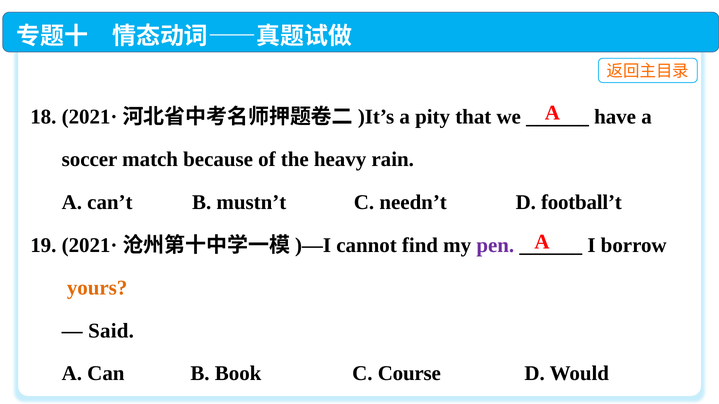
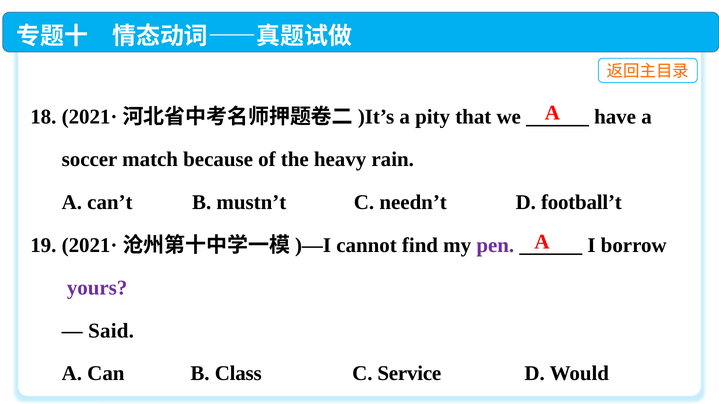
yours colour: orange -> purple (97, 288)
Book: Book -> Class (238, 374)
Course: Course -> Service (409, 374)
